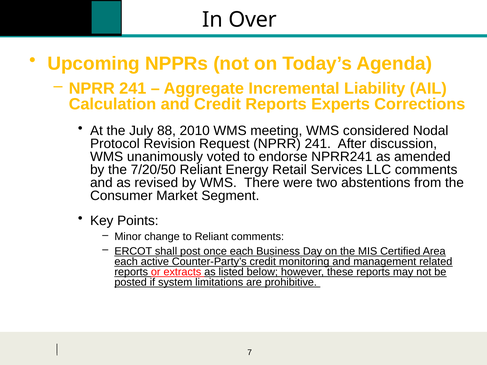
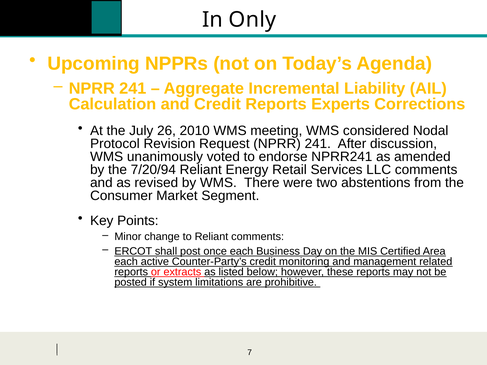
Over: Over -> Only (252, 20)
88: 88 -> 26 (166, 131)
7/20/50: 7/20/50 -> 7/20/94 (153, 170)
